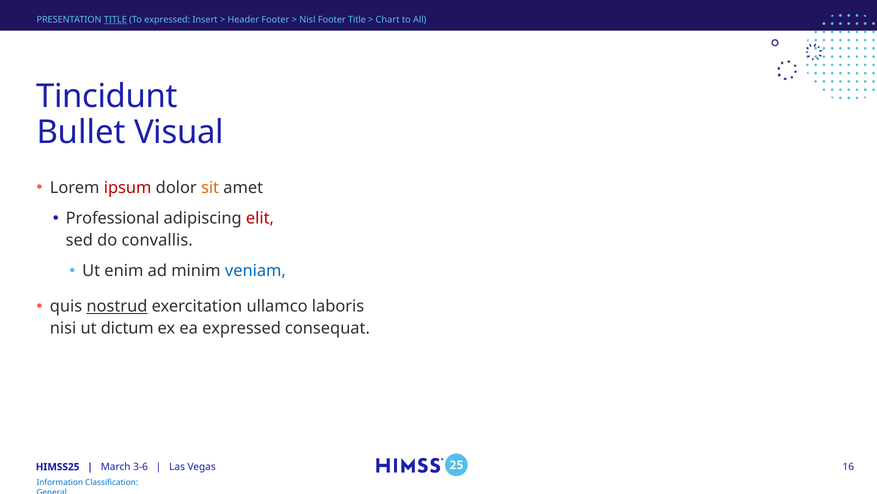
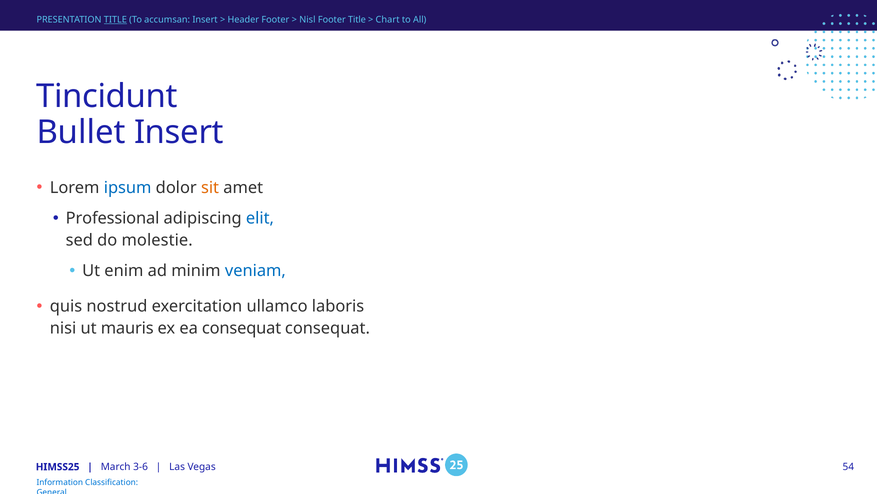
To expressed: expressed -> accumsan (167, 20)
Bullet Visual: Visual -> Insert (179, 132)
ipsum colour: red -> blue (128, 187)
elit colour: red -> blue (260, 218)
convallis: convallis -> molestie (157, 240)
nostrud underline: present -> none (117, 306)
dictum: dictum -> mauris (127, 328)
ea expressed: expressed -> consequat (242, 328)
16: 16 -> 54 (848, 466)
